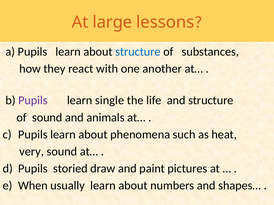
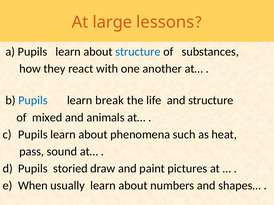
Pupils colour: purple -> blue (33, 101)
single: single -> break (110, 101)
of sound: sound -> mixed (47, 118)
very: very -> pass (32, 152)
